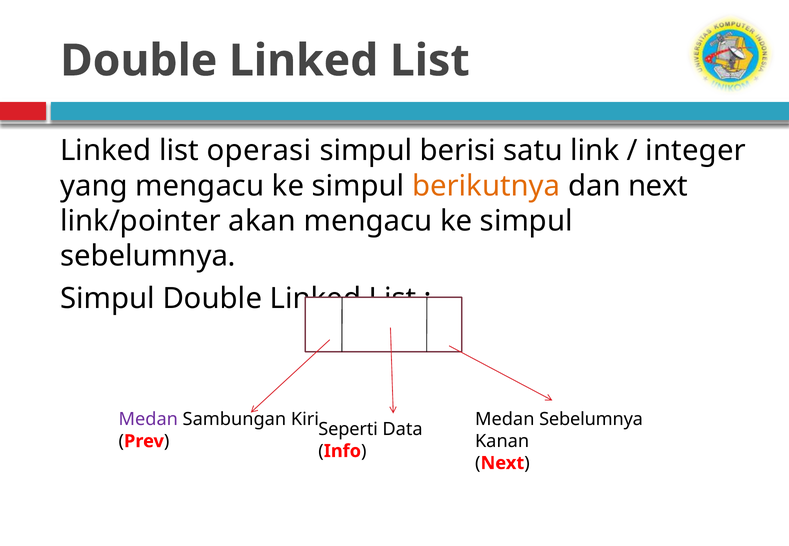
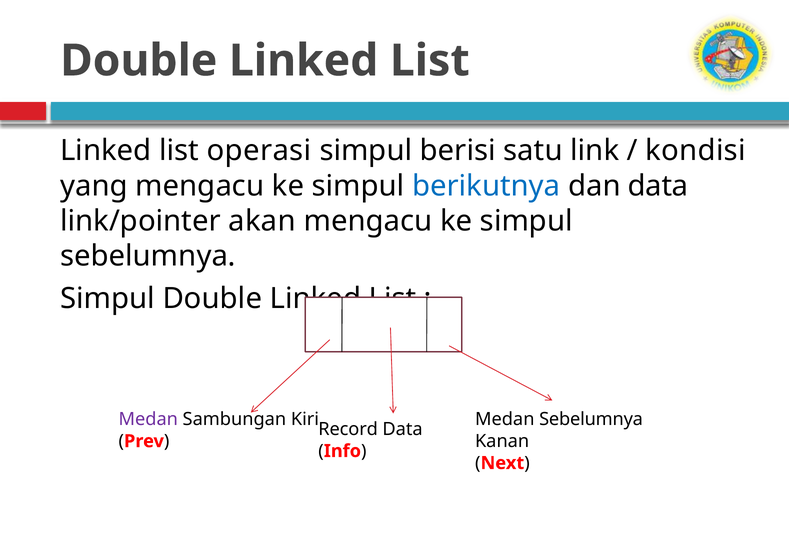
integer: integer -> kondisi (696, 151)
berikutnya colour: orange -> blue (486, 186)
dan next: next -> data (658, 186)
Seperti: Seperti -> Record (348, 429)
